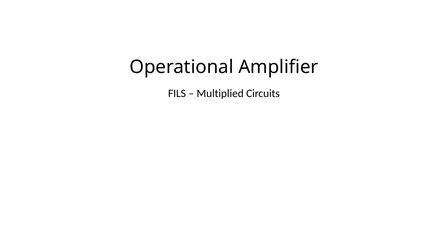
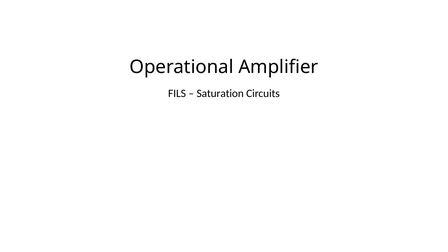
Multiplied: Multiplied -> Saturation (220, 94)
